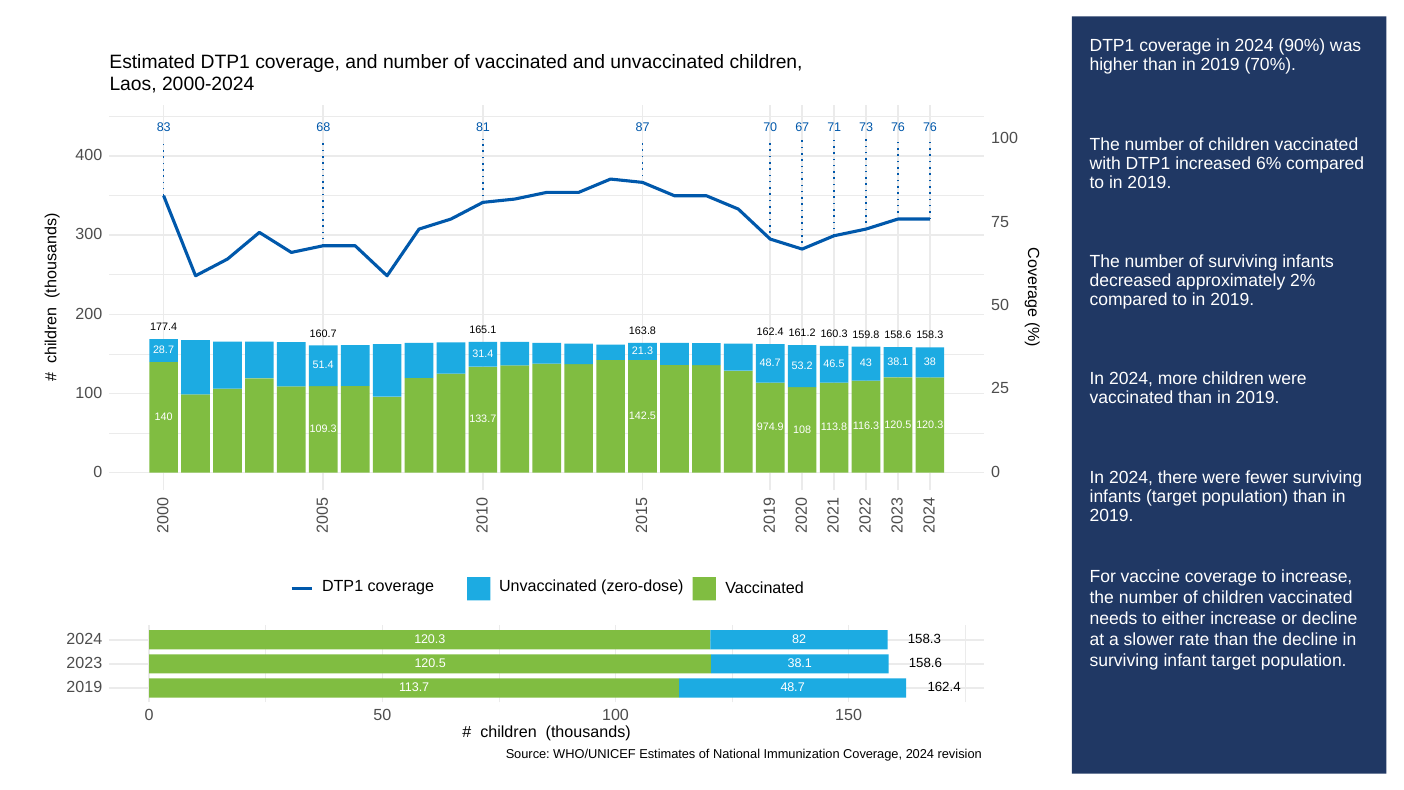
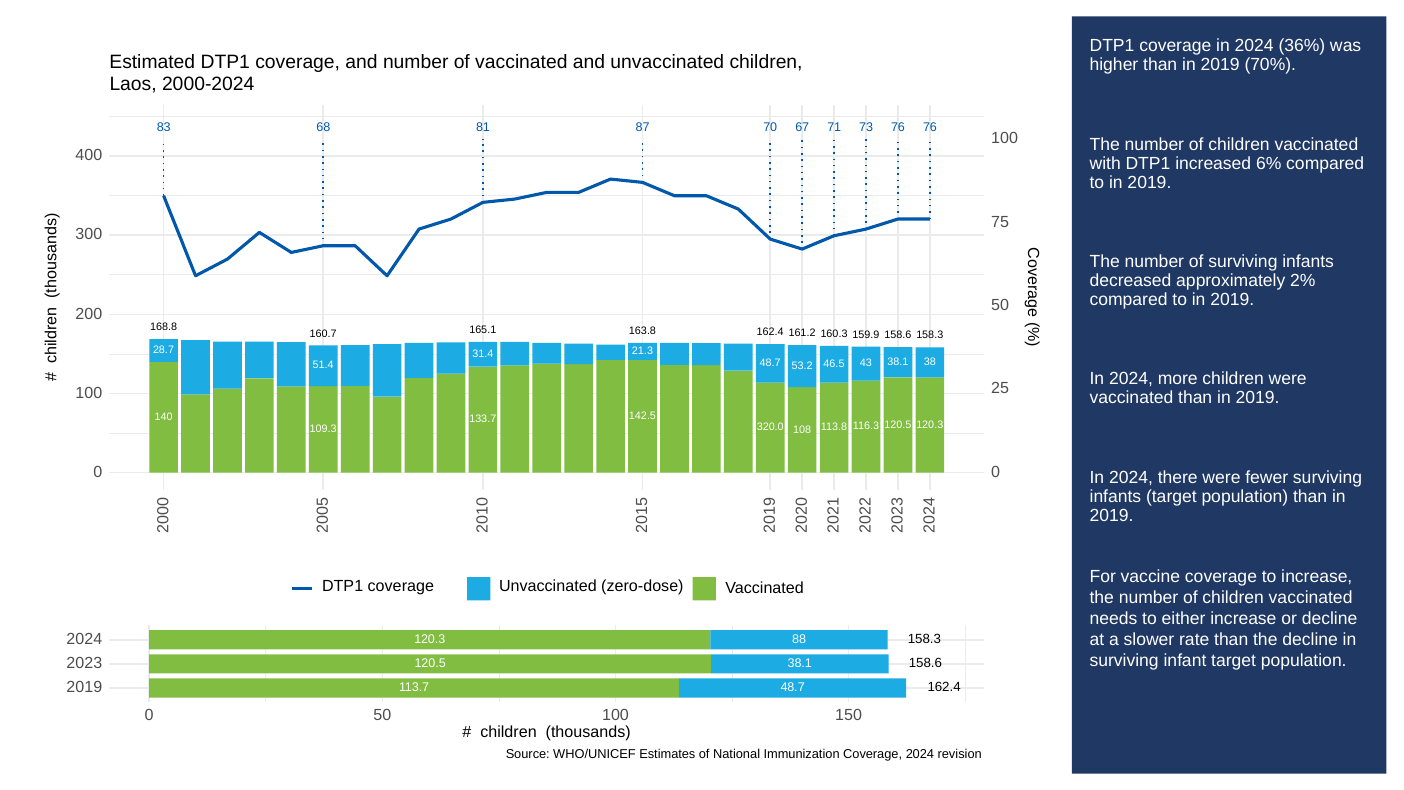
90%: 90% -> 36% (1302, 46)
177.4: 177.4 -> 168.8 (164, 327)
159.8: 159.8 -> 159.9 (866, 334)
974.9: 974.9 -> 320.0 (770, 427)
82: 82 -> 88 (799, 639)
